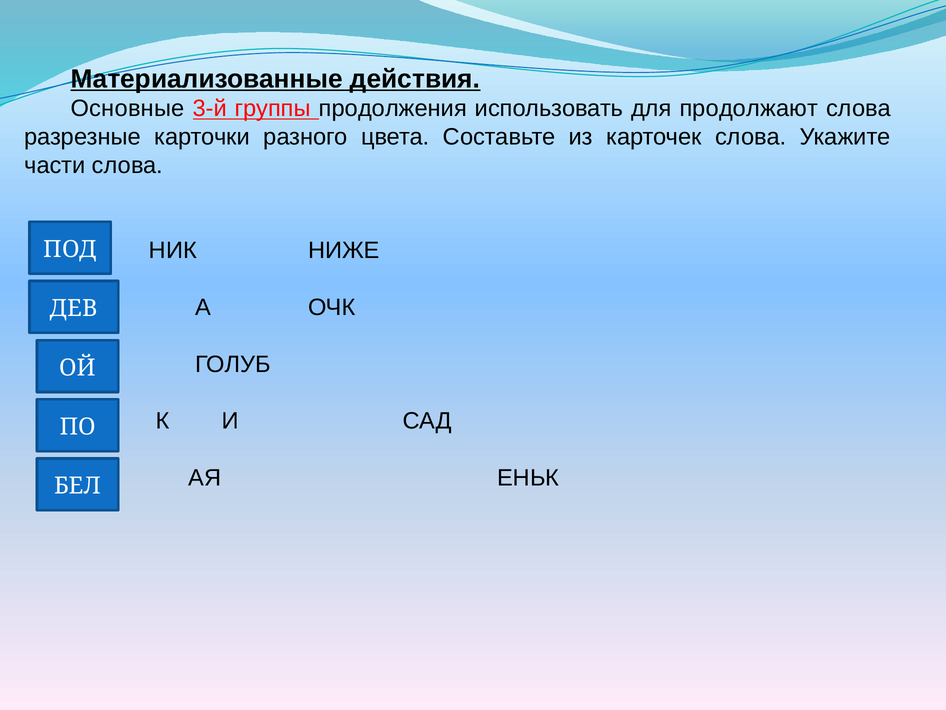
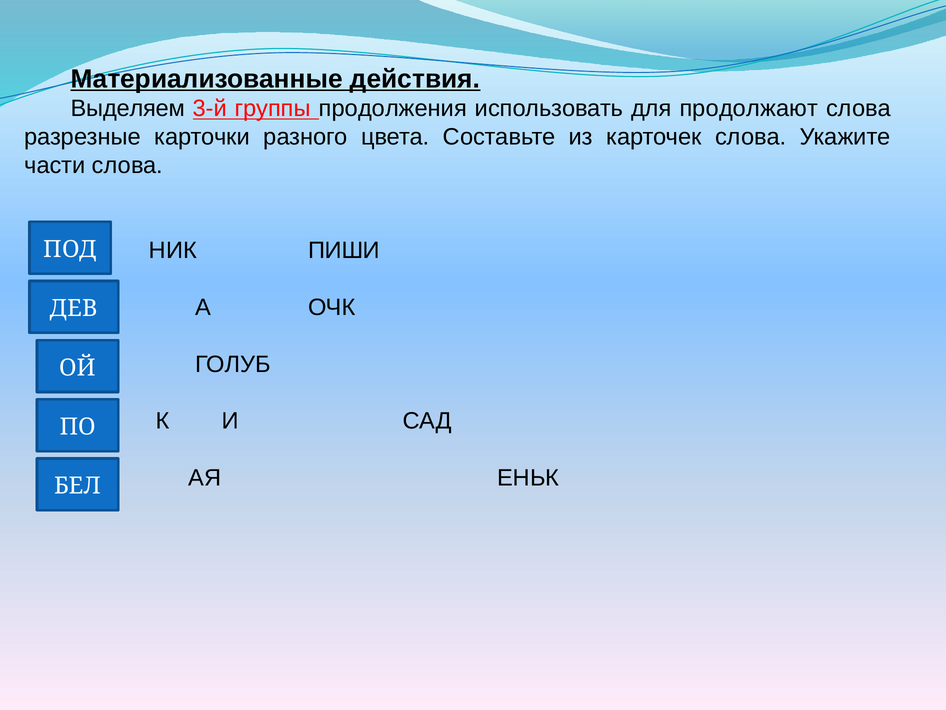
Основные: Основные -> Выделяем (128, 109)
НИЖЕ: НИЖЕ -> ПИШИ (344, 250)
